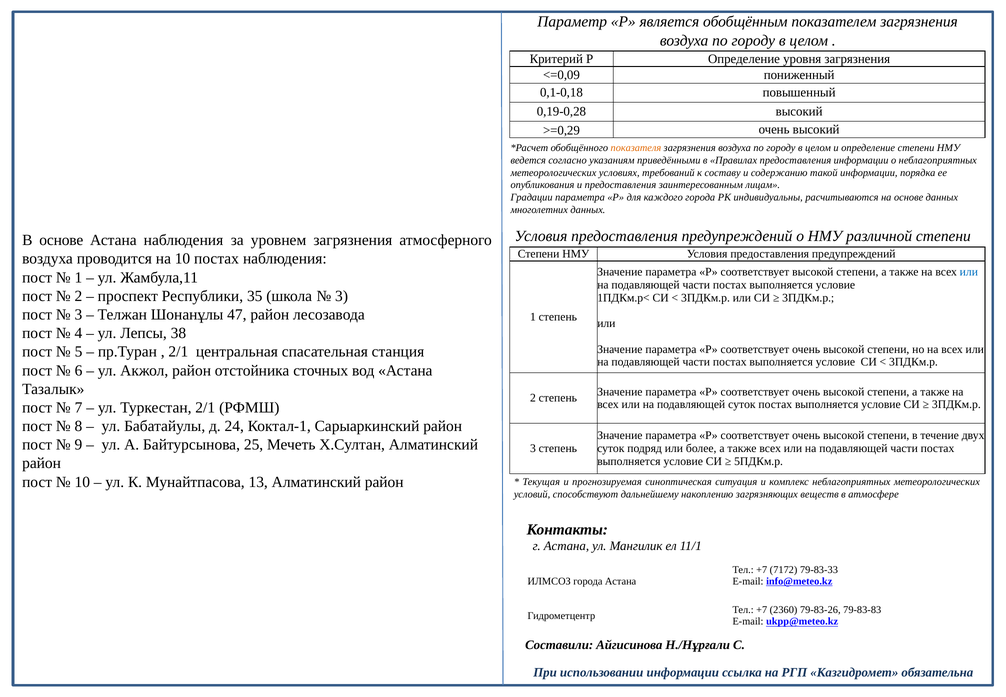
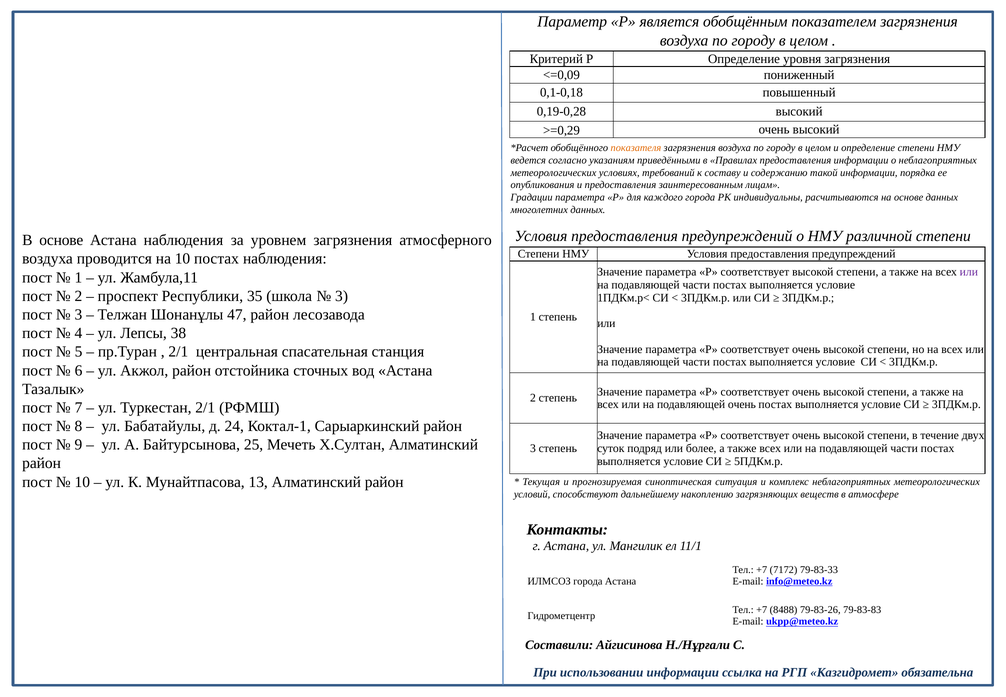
или colour: blue -> purple (969, 272)
подавляющей суток: суток -> очень (742, 404)
2360: 2360 -> 8488 (784, 610)
